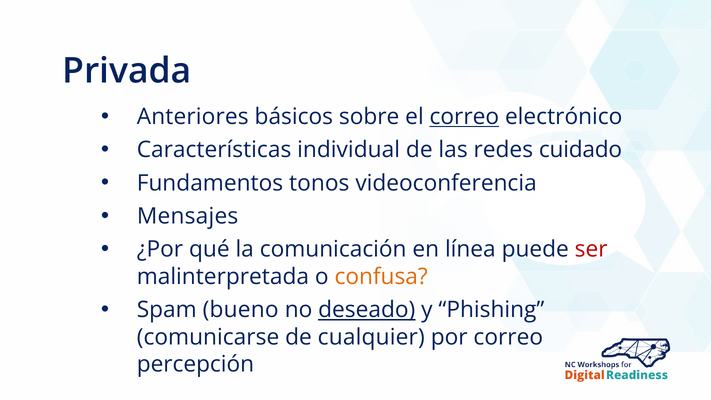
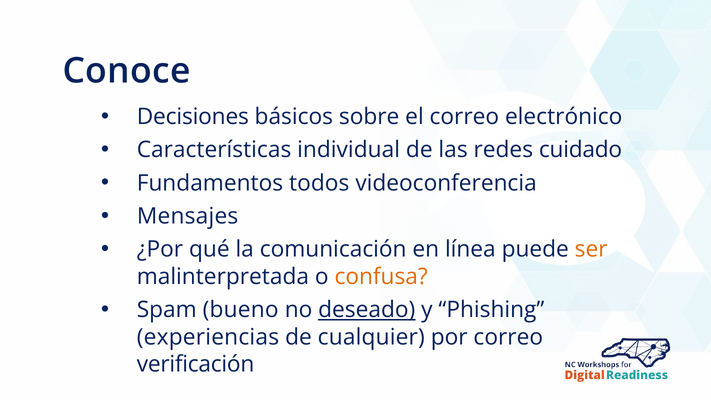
Privada: Privada -> Conoce (127, 71)
Anteriores: Anteriores -> Decisiones (193, 117)
correo underline: present -> none (464, 117)
tonos: tonos -> todos (319, 183)
ser colour: red -> orange (591, 249)
comunicarse: comunicarse -> experiencias (208, 337)
percepción: percepción -> verificación (196, 364)
